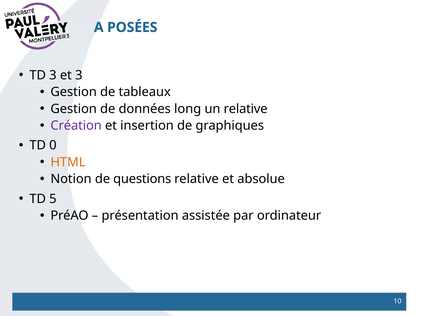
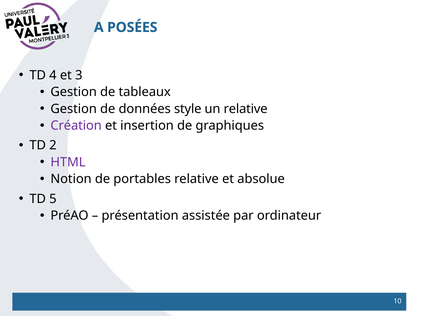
TD 3: 3 -> 4 (53, 75)
long: long -> style (188, 109)
0: 0 -> 2 (53, 145)
HTML colour: orange -> purple (68, 162)
questions: questions -> portables (142, 179)
